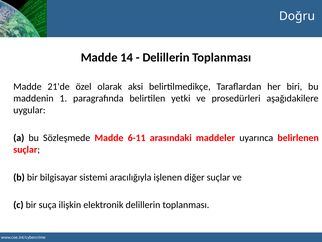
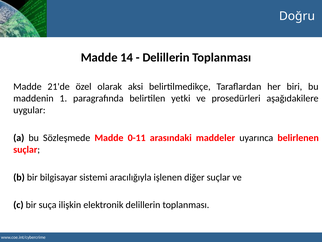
6-11: 6-11 -> 0-11 (137, 138)
